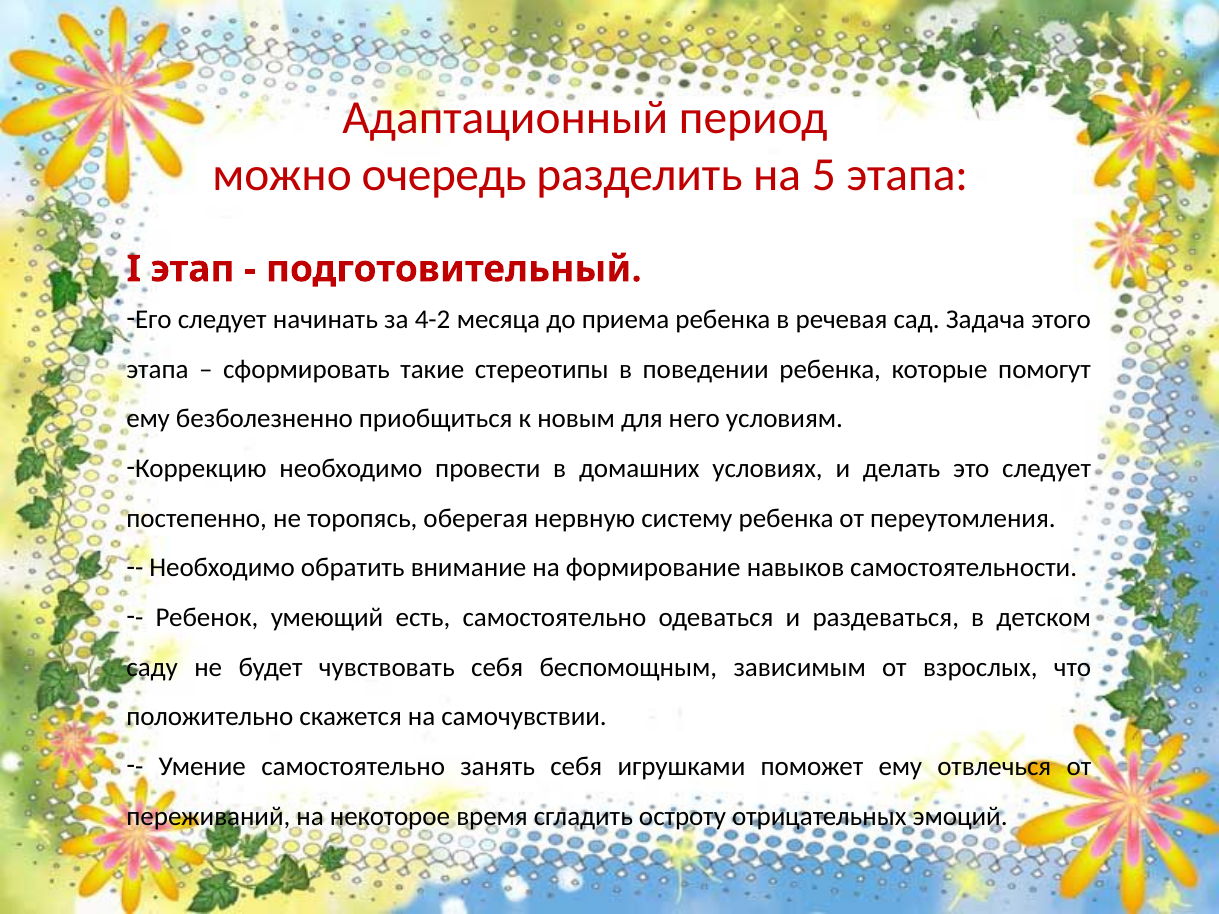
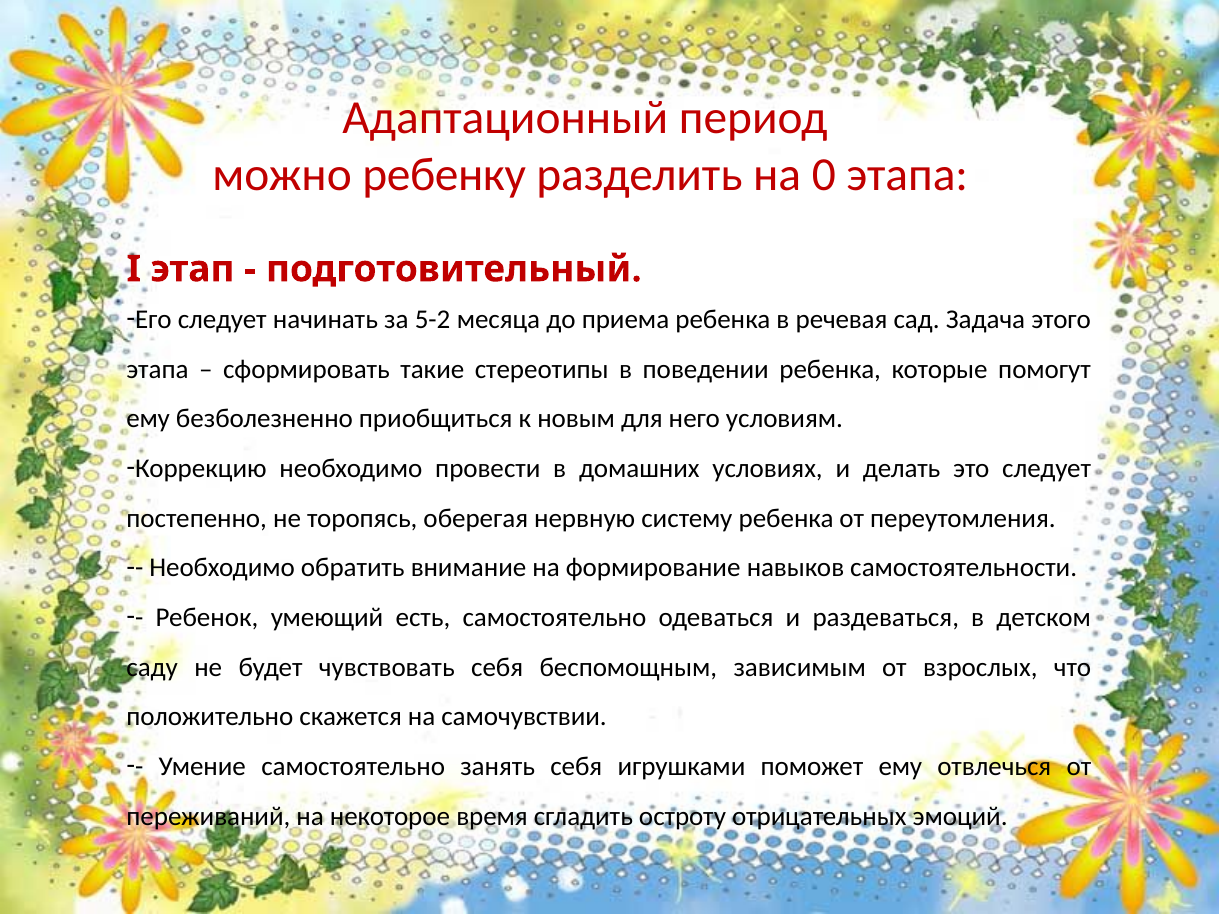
очередь: очередь -> ребенку (444, 174)
5: 5 -> 0 (824, 174)
4-2: 4-2 -> 5-2 (433, 320)
